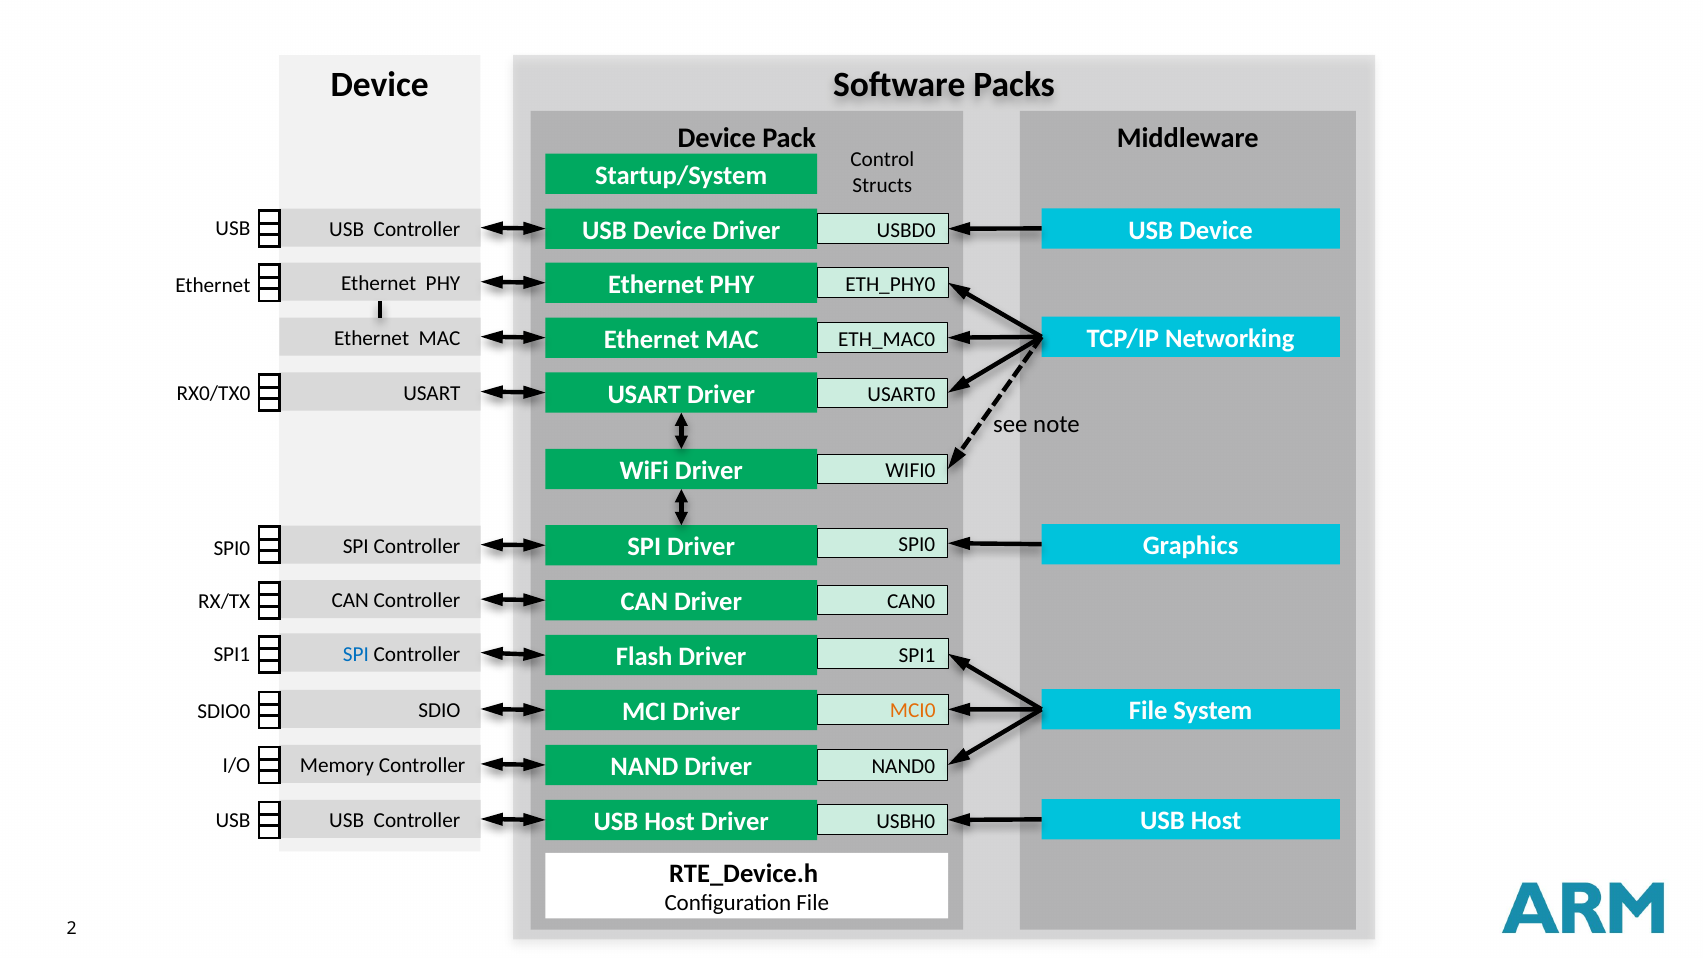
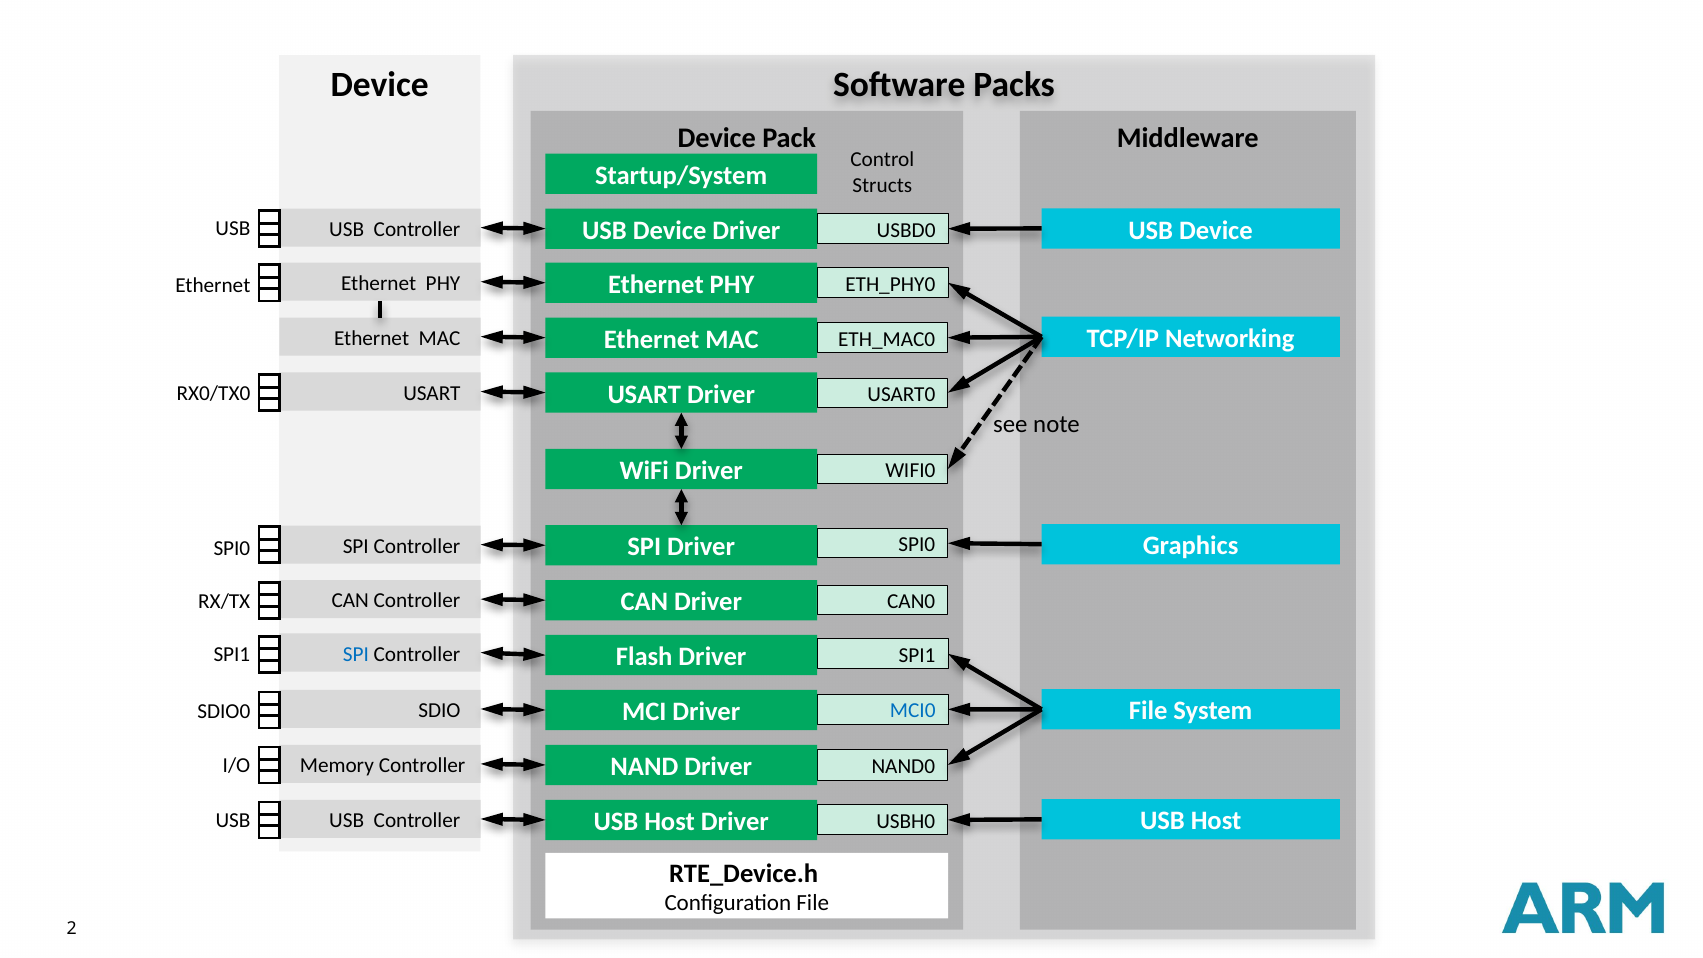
MCI0 colour: orange -> blue (913, 711)
